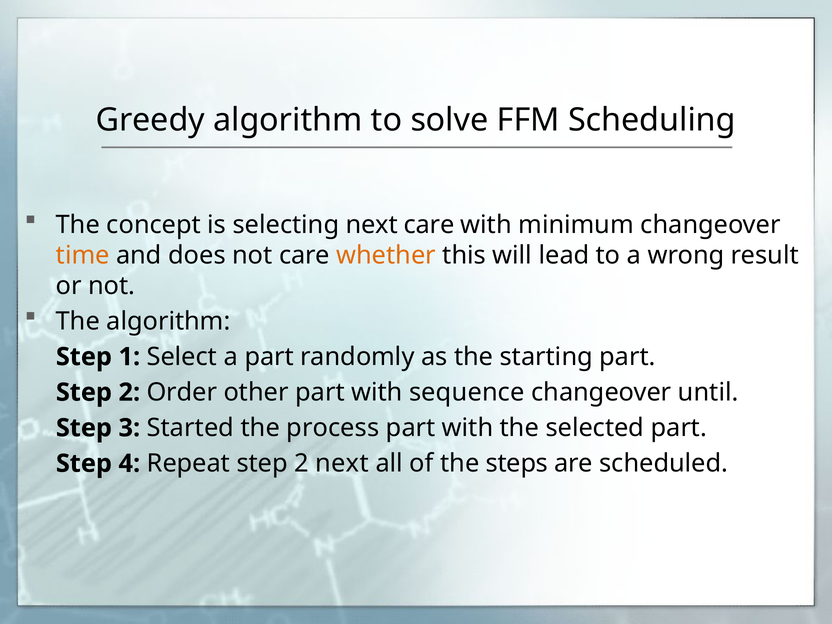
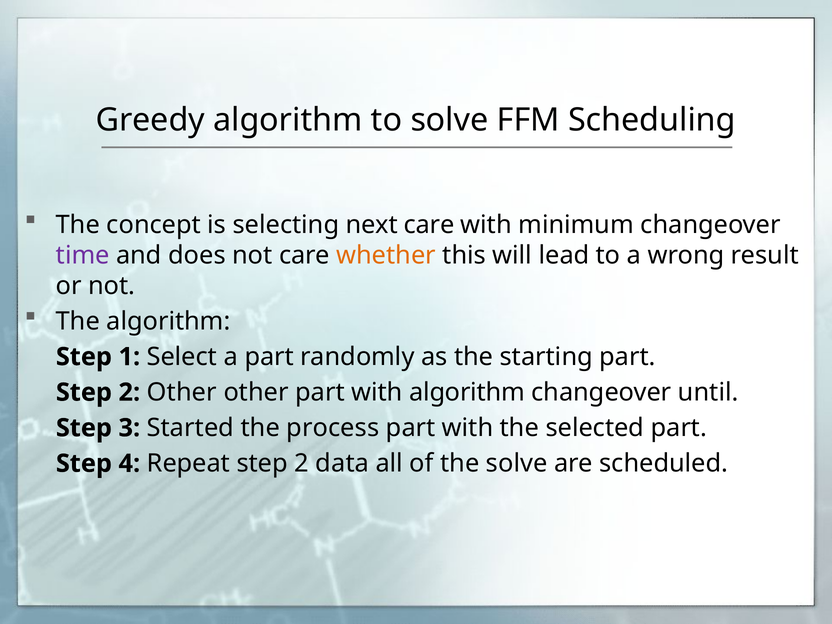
time colour: orange -> purple (83, 255)
2 Order: Order -> Other (182, 392)
with sequence: sequence -> algorithm (467, 392)
2 next: next -> data (342, 463)
the steps: steps -> solve (517, 463)
